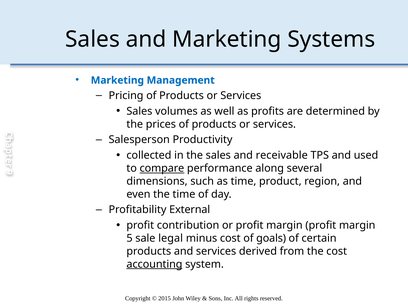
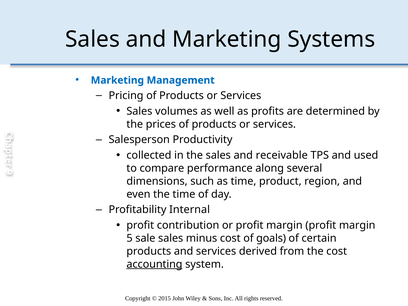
compare underline: present -> none (162, 168)
External: External -> Internal (190, 210)
sale legal: legal -> sales (171, 238)
